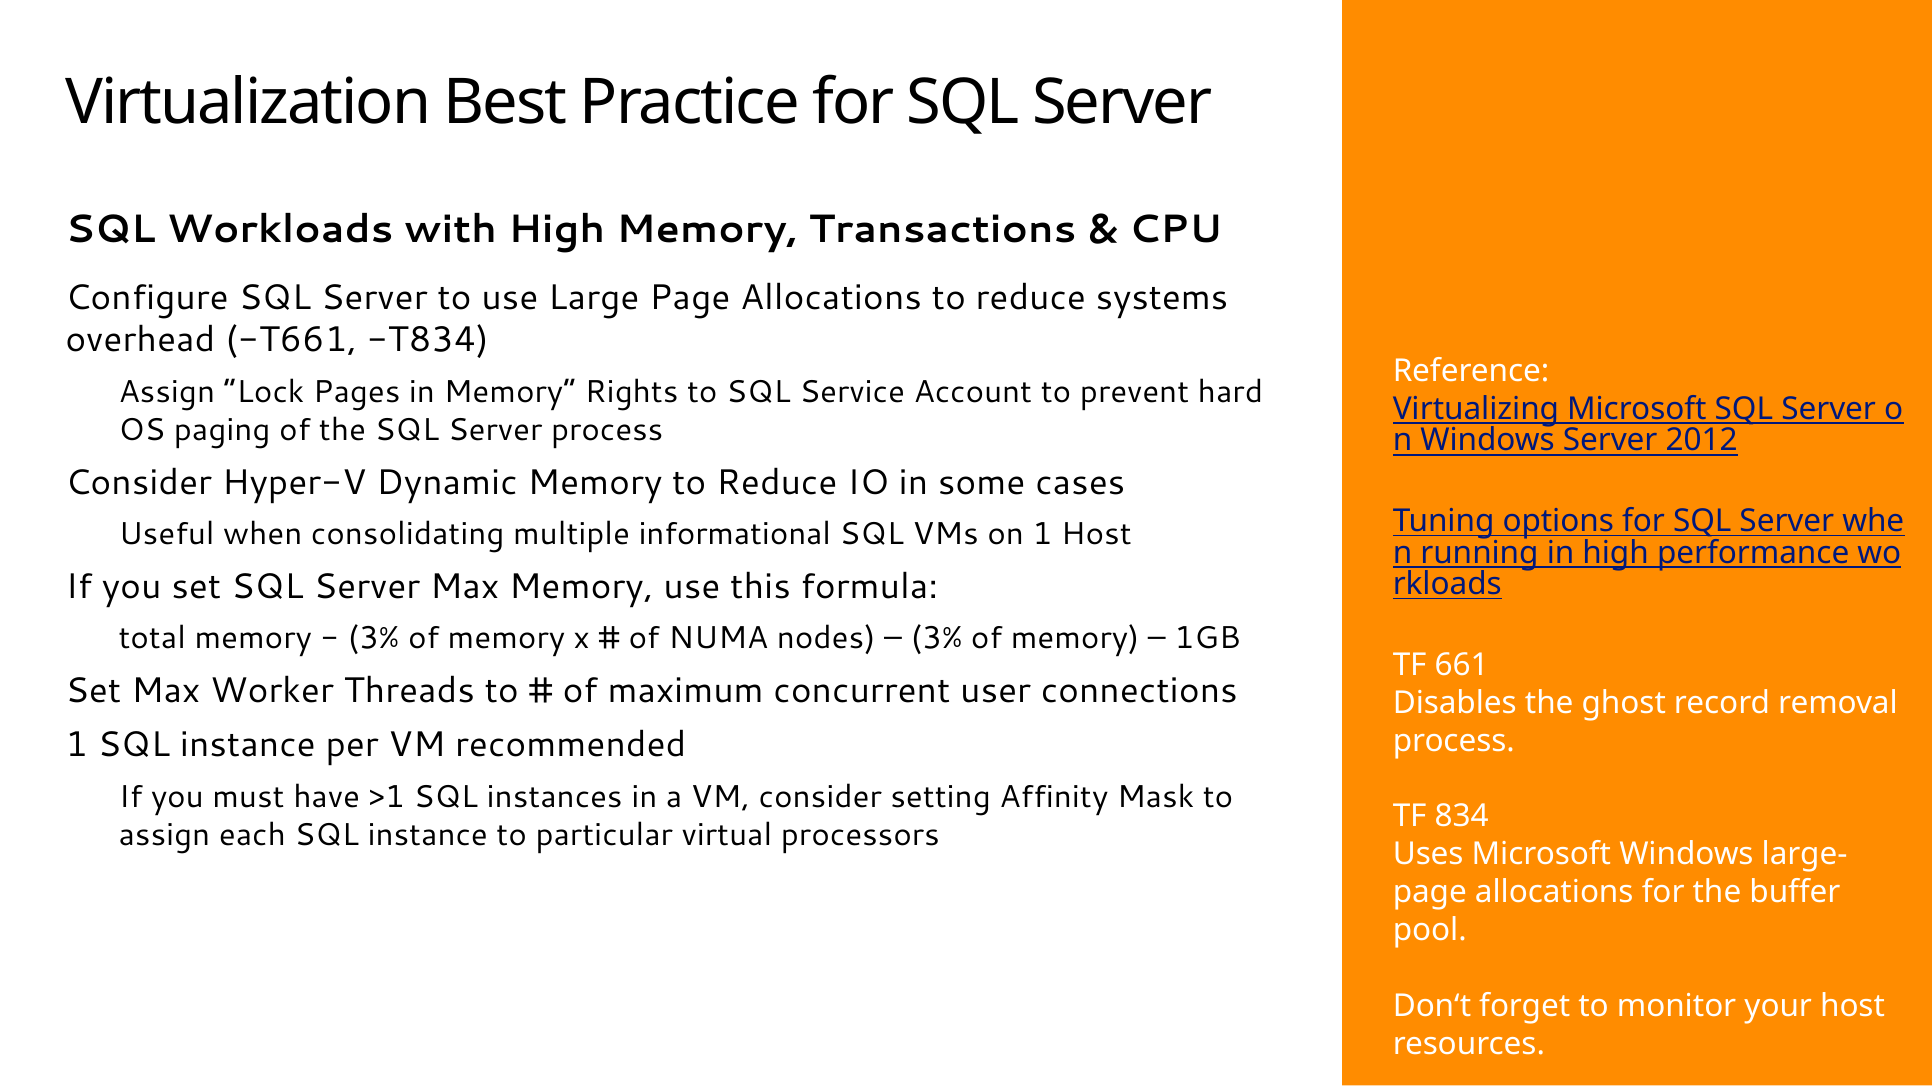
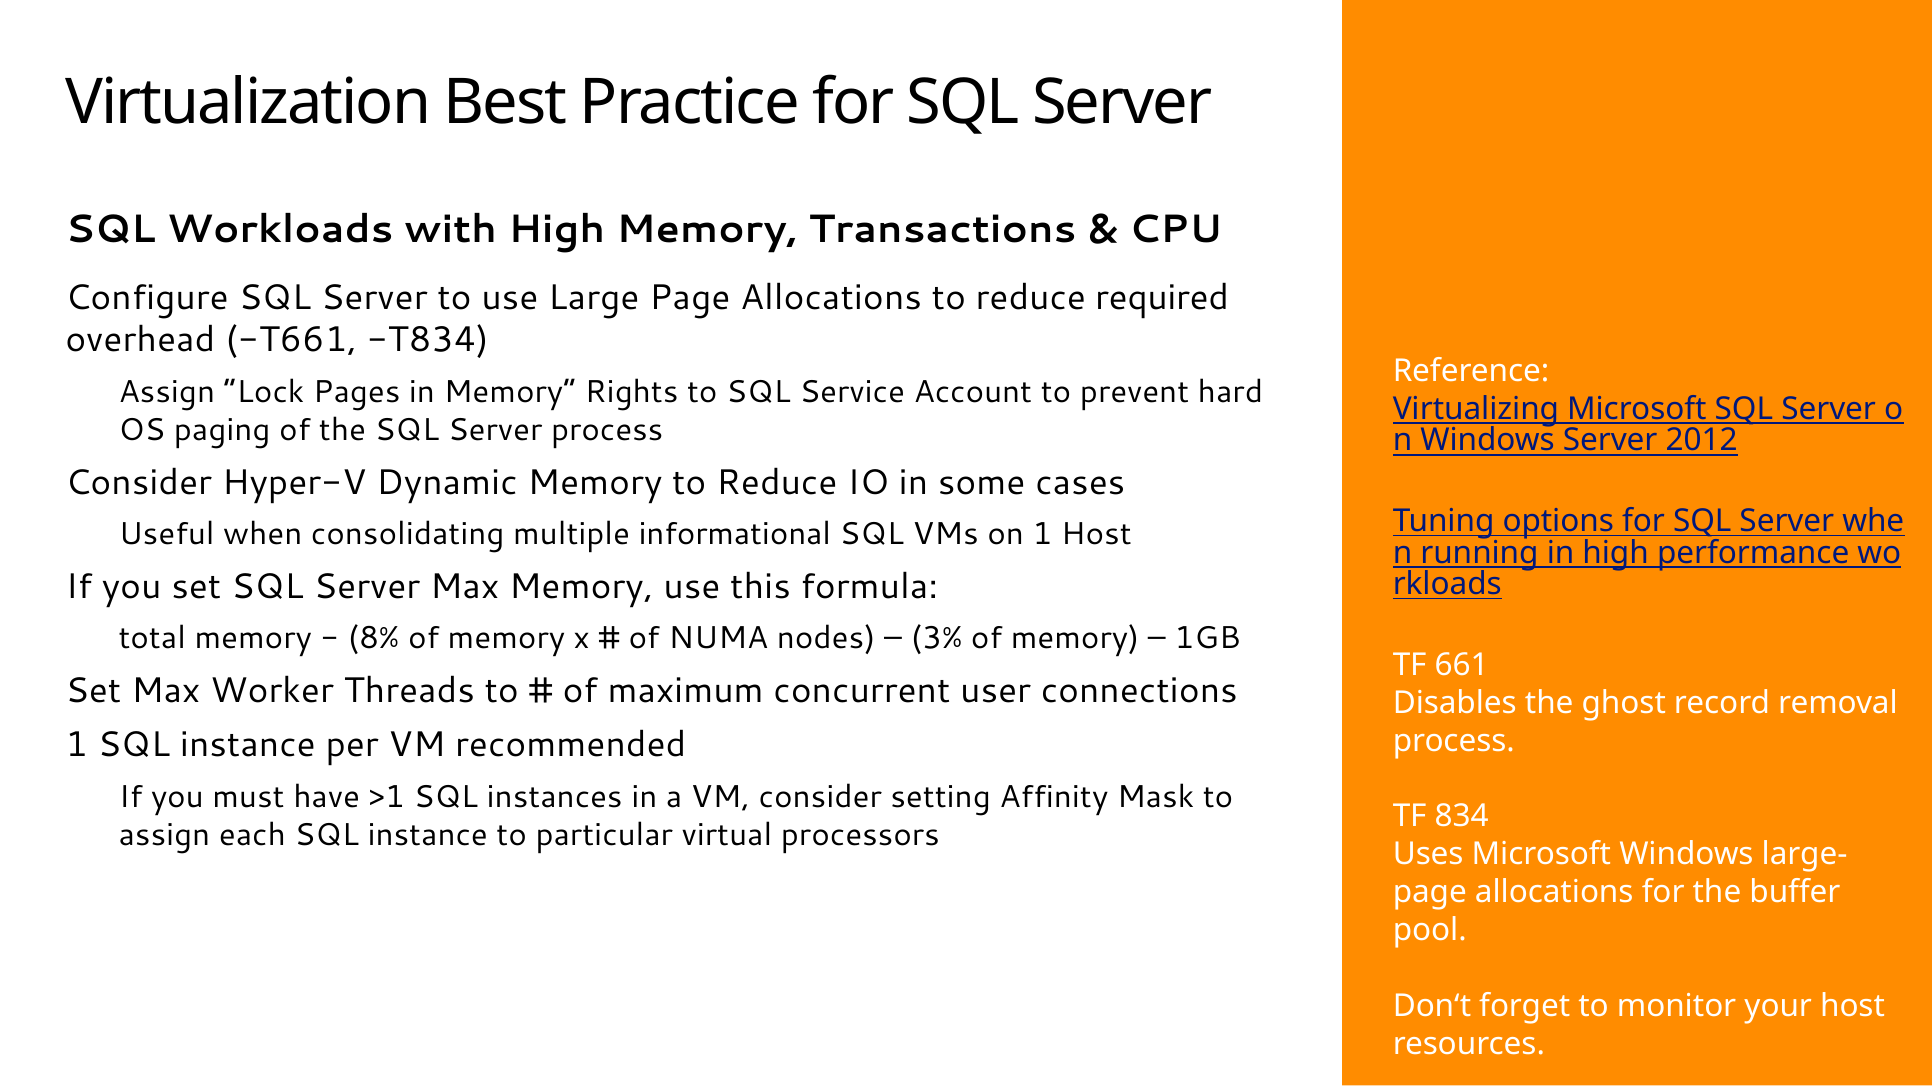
systems: systems -> required (1162, 297)
3%: 3% -> 8% (374, 638)
